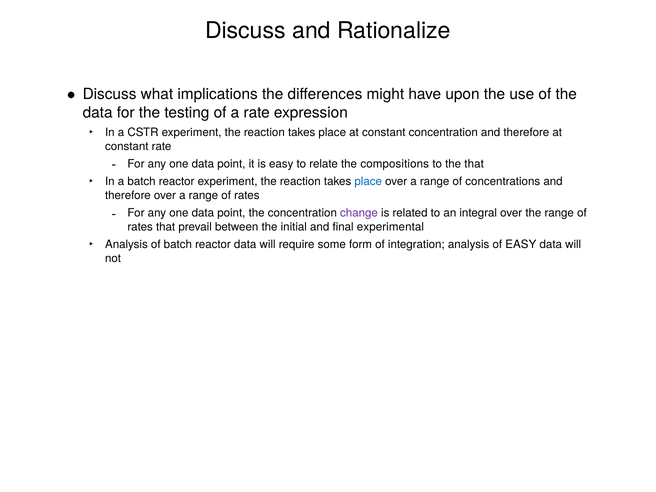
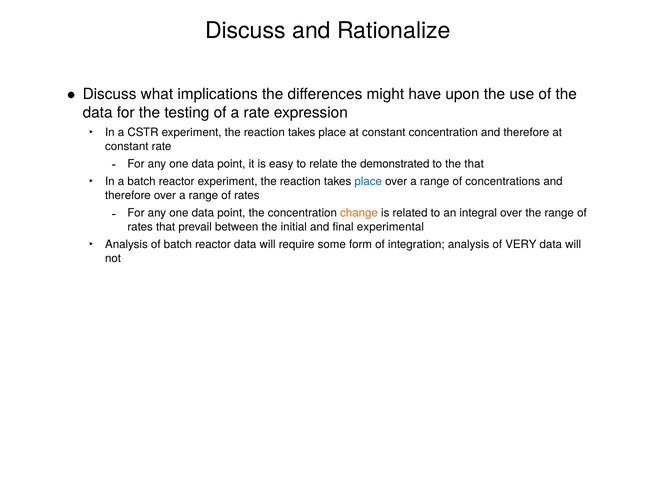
compositions: compositions -> demonstrated (395, 164)
change colour: purple -> orange (359, 213)
of EASY: EASY -> VERY (521, 245)
